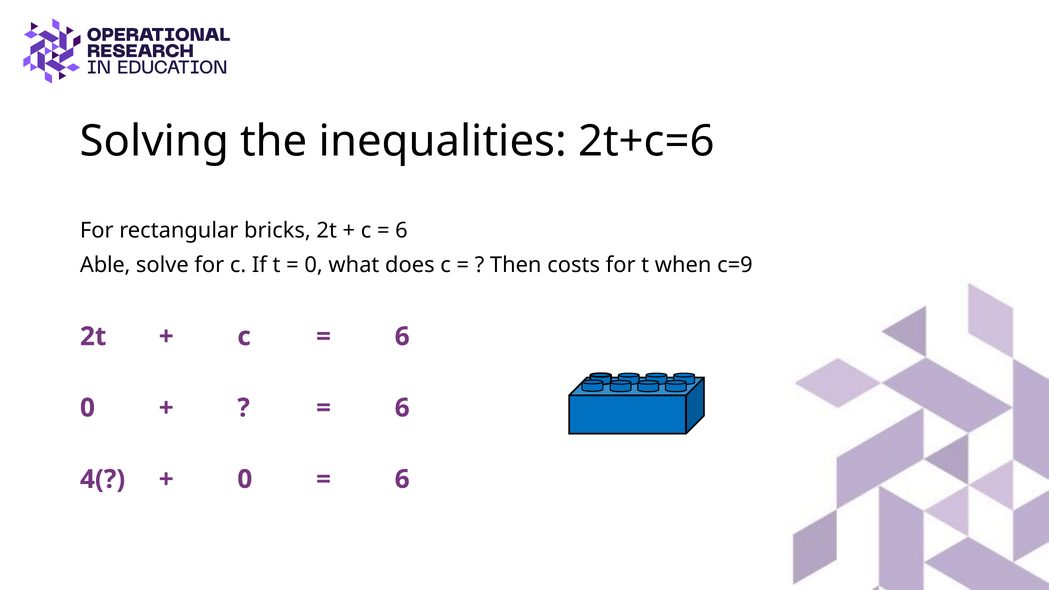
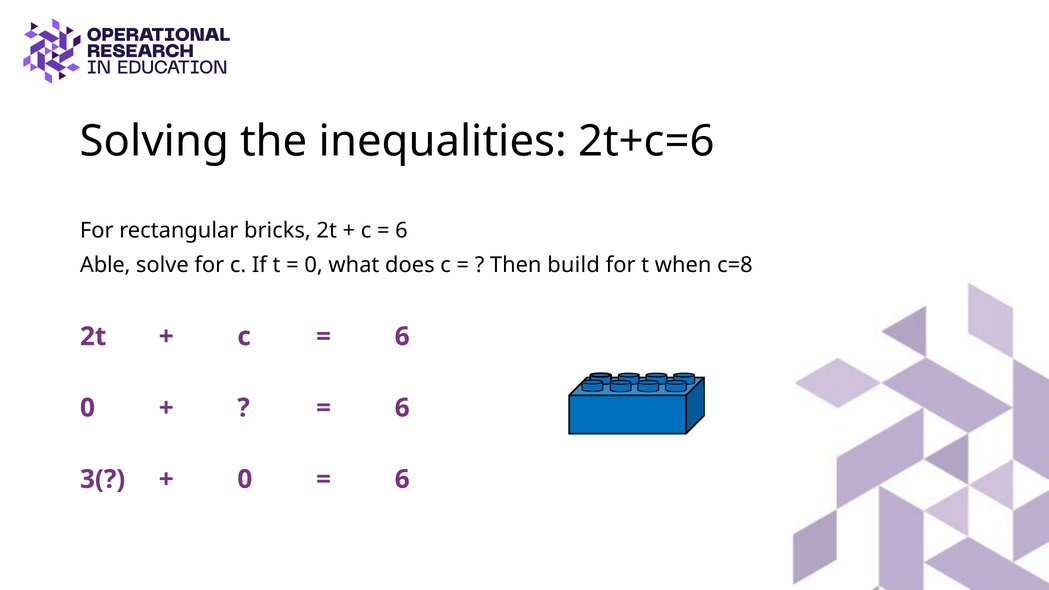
costs: costs -> build (574, 265)
c=9: c=9 -> c=8 (735, 265)
4(: 4( -> 3( (103, 479)
